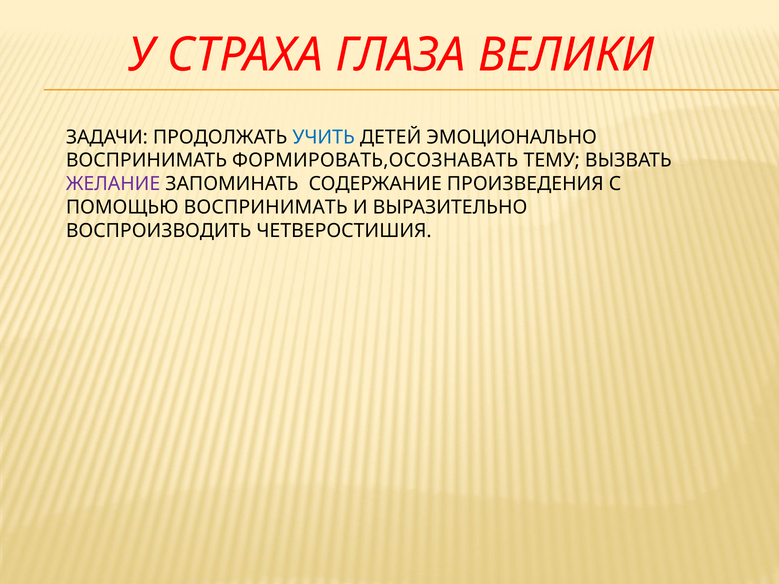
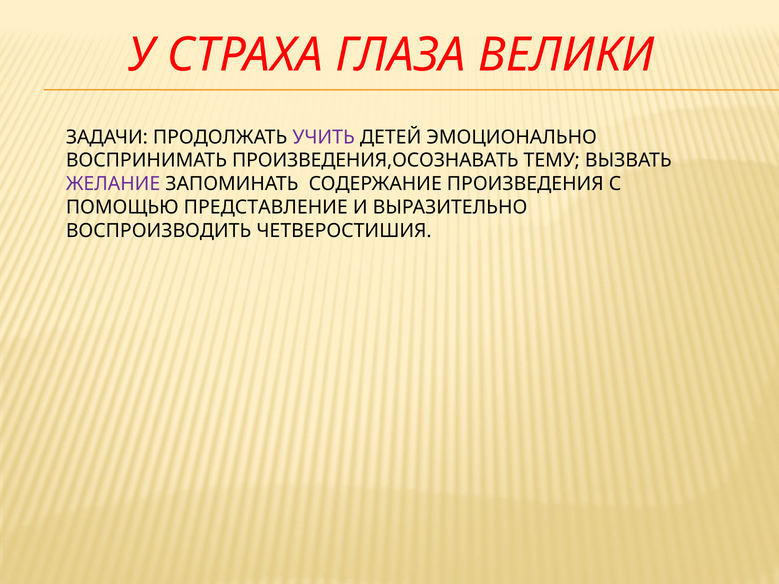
УЧИТЬ colour: blue -> purple (324, 137)
ФОРМИРОВАТЬ,ОСОЗНАВАТЬ: ФОРМИРОВАТЬ,ОСОЗНАВАТЬ -> ПРОИЗВЕДЕНИЯ,ОСОЗНАВАТЬ (375, 161)
ПОМОЩЬЮ ВОСПРИНИМАТЬ: ВОСПРИНИМАТЬ -> ПРЕДСТАВЛЕНИЕ (266, 207)
